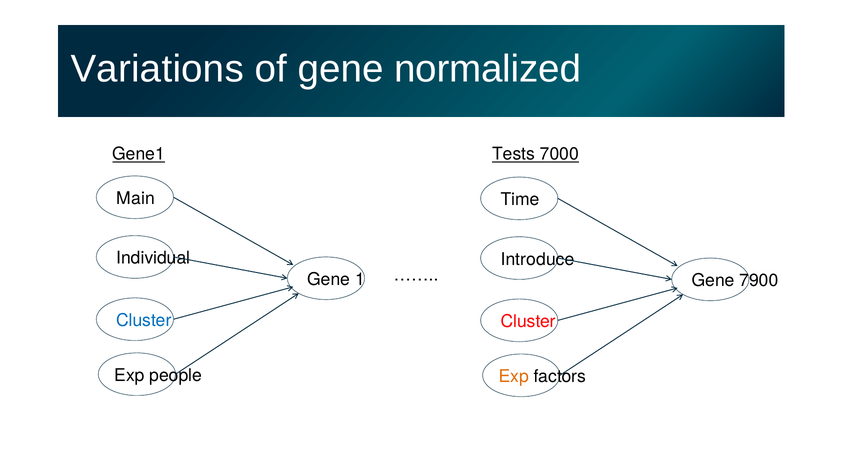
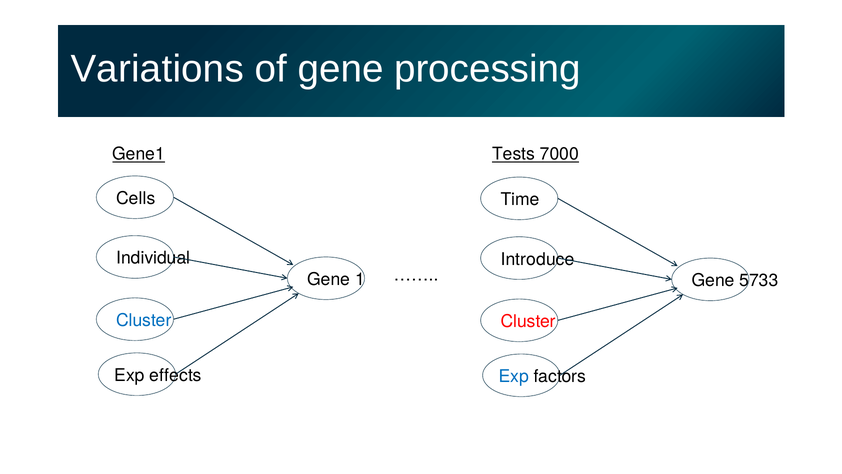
normalized: normalized -> processing (487, 69)
Main: Main -> Cells (136, 198)
7900: 7900 -> 5733 (759, 280)
people: people -> effects (176, 375)
Exp colour: orange -> blue (514, 376)
